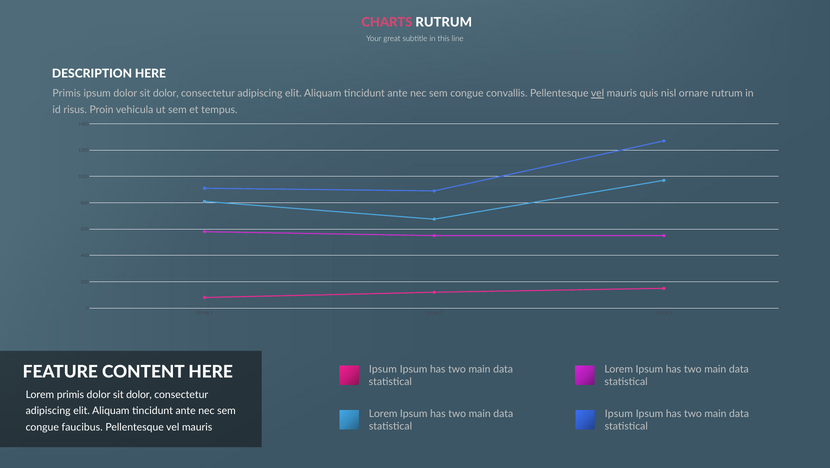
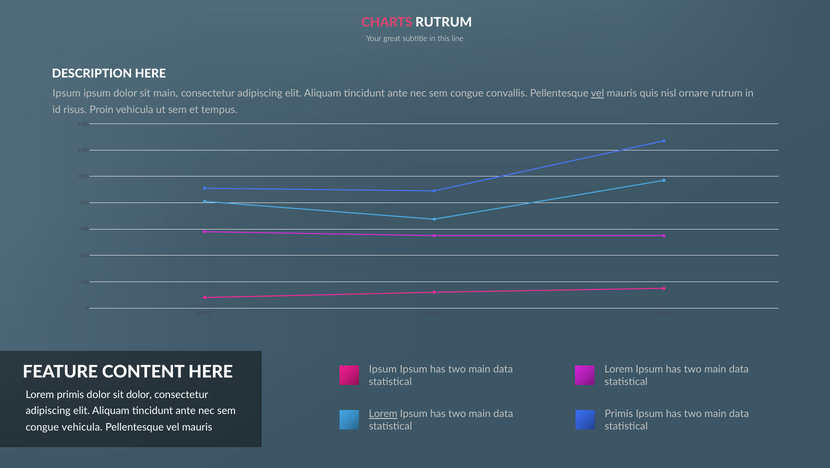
Primis: Primis -> Ipsum (67, 94)
ipsum dolor sit dolor: dolor -> main (166, 94)
Lorem underline: none -> present (383, 414)
Ipsum: Ipsum -> Primis (619, 414)
congue faucibus: faucibus -> vehicula (82, 427)
